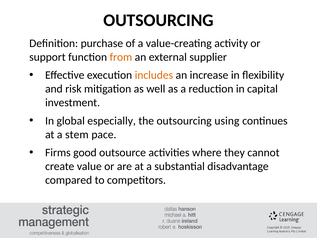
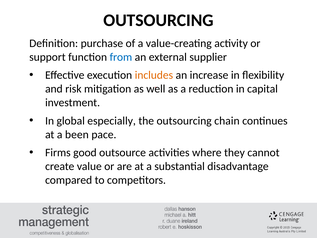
from colour: orange -> blue (121, 57)
using: using -> chain (227, 121)
stem: stem -> been (77, 134)
